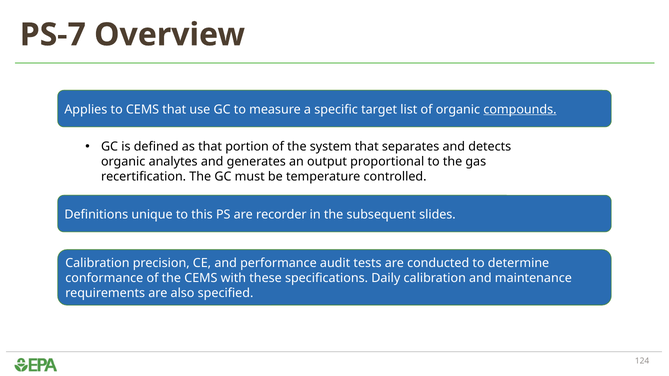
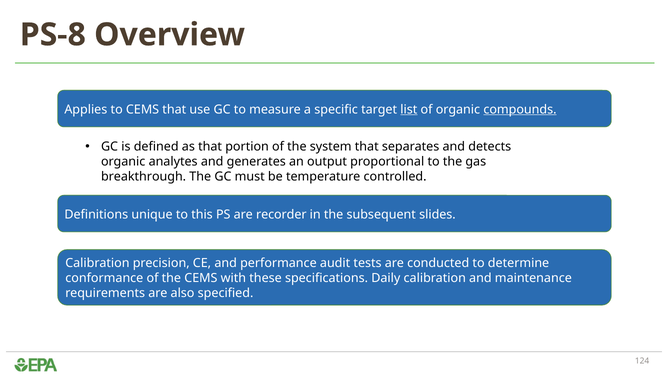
PS-7: PS-7 -> PS-8 (53, 35)
list underline: none -> present (409, 110)
recertification: recertification -> breakthrough (144, 177)
